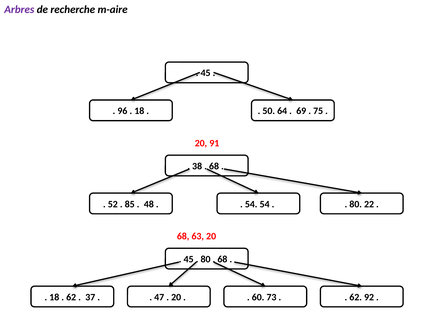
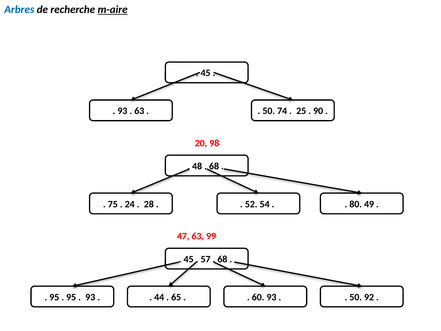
Arbres colour: purple -> blue (19, 10)
m-aire underline: none -> present (113, 10)
96: 96 -> 93 (122, 111)
18: 18 -> 63 (139, 111)
64: 64 -> 74 (282, 111)
69: 69 -> 25 (301, 111)
75: 75 -> 90 (318, 111)
91: 91 -> 98 (214, 143)
38: 38 -> 48 (197, 166)
52: 52 -> 75 (113, 204)
85: 85 -> 24 (130, 204)
48: 48 -> 28 (149, 204)
54: 54 -> 52 (251, 204)
22: 22 -> 49 (369, 204)
68: 68 -> 47 (183, 236)
63 20: 20 -> 99 (211, 236)
80: 80 -> 57 (206, 259)
18: 18 -> 95 (54, 297)
62: 62 -> 95 (71, 297)
37: 37 -> 93 (90, 297)
47: 47 -> 44 (159, 297)
20: 20 -> 65 (176, 297)
60 73: 73 -> 93 (271, 297)
62: 62 -> 50 (356, 297)
